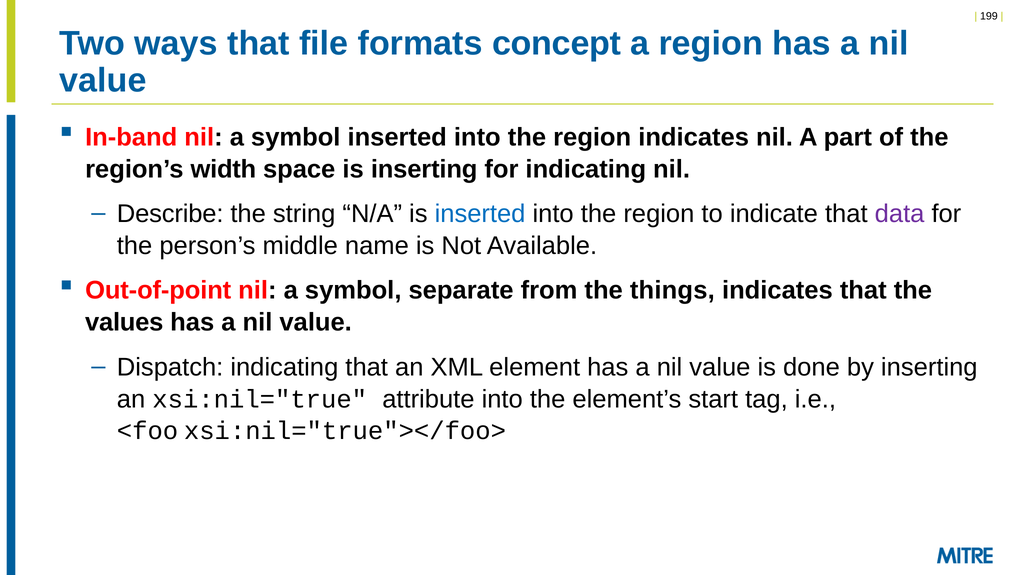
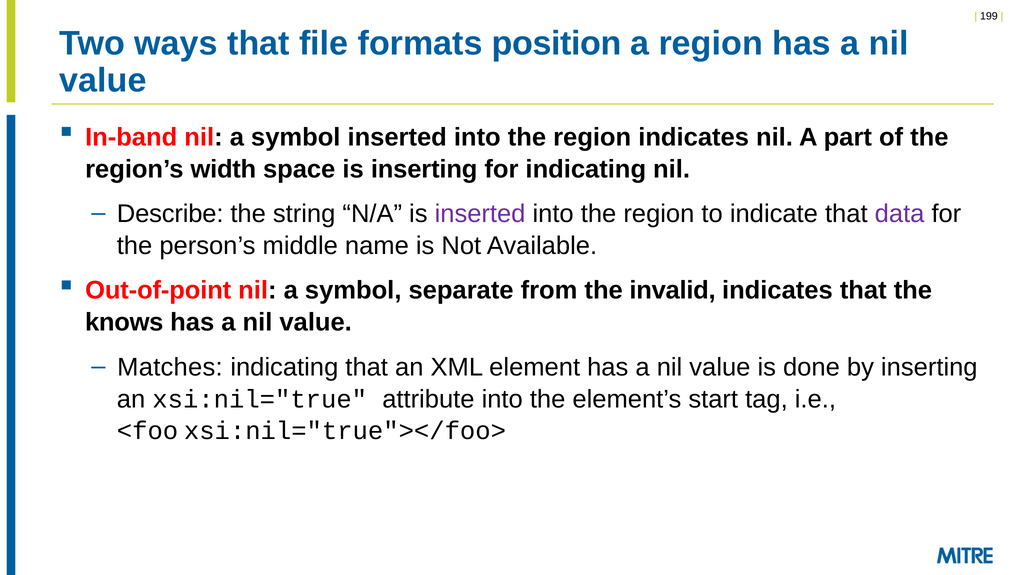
concept: concept -> position (557, 43)
inserted colour: blue -> purple (480, 214)
things: things -> invalid (673, 290)
values: values -> knows (124, 322)
Dispatch: Dispatch -> Matches (170, 367)
